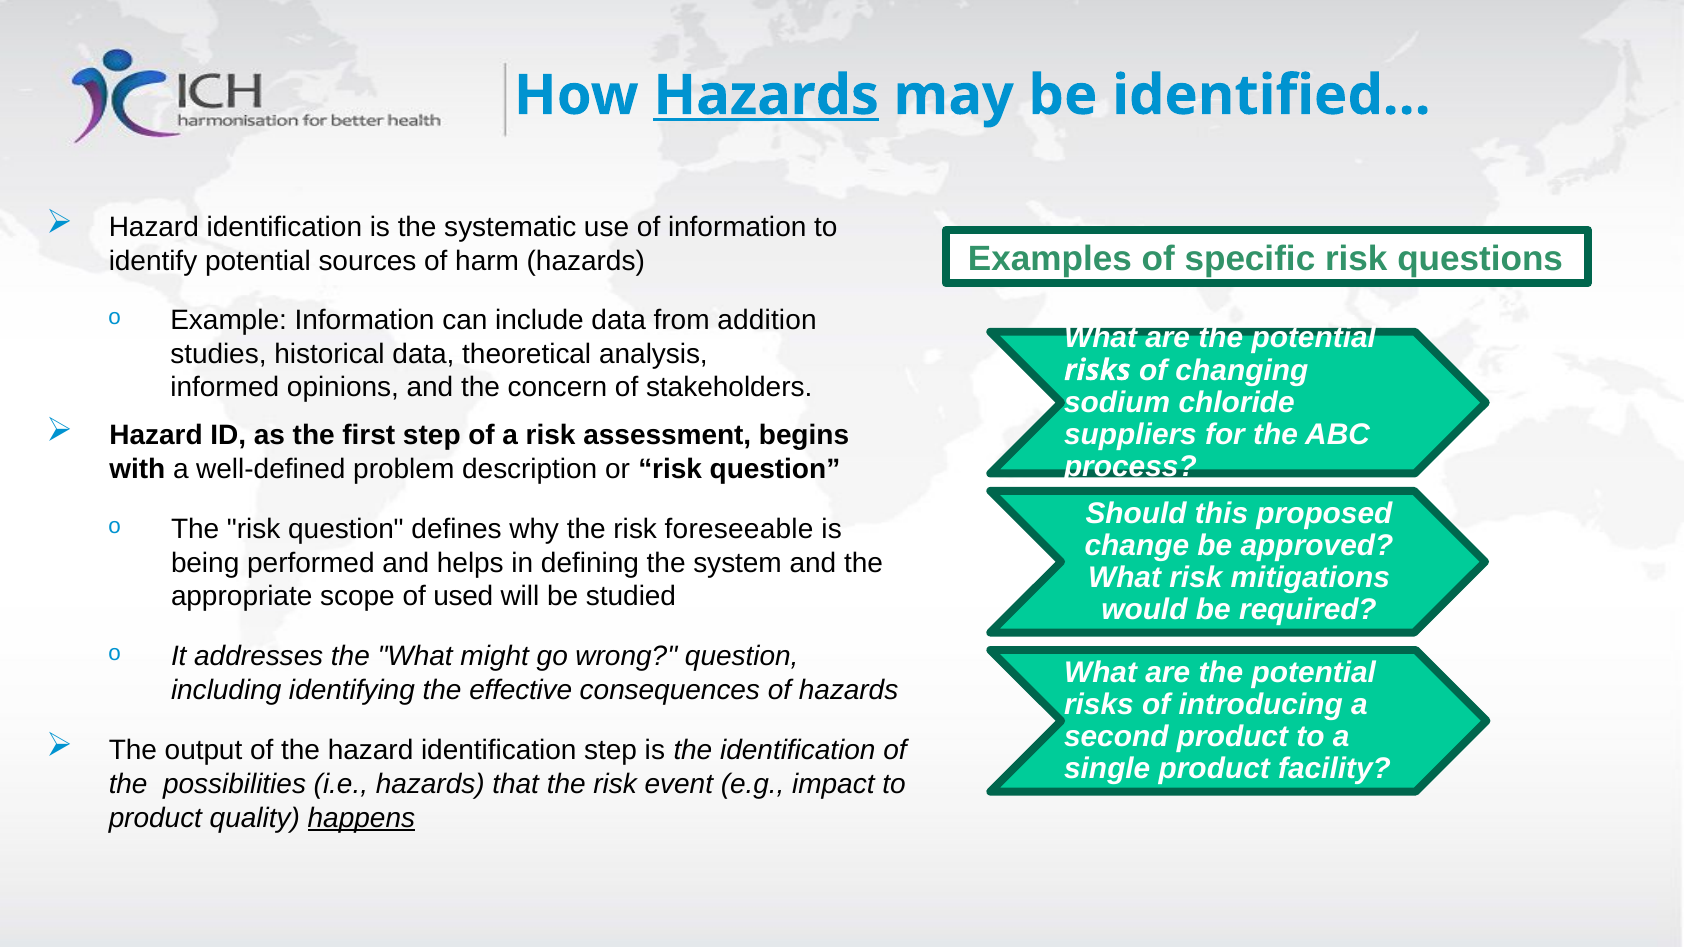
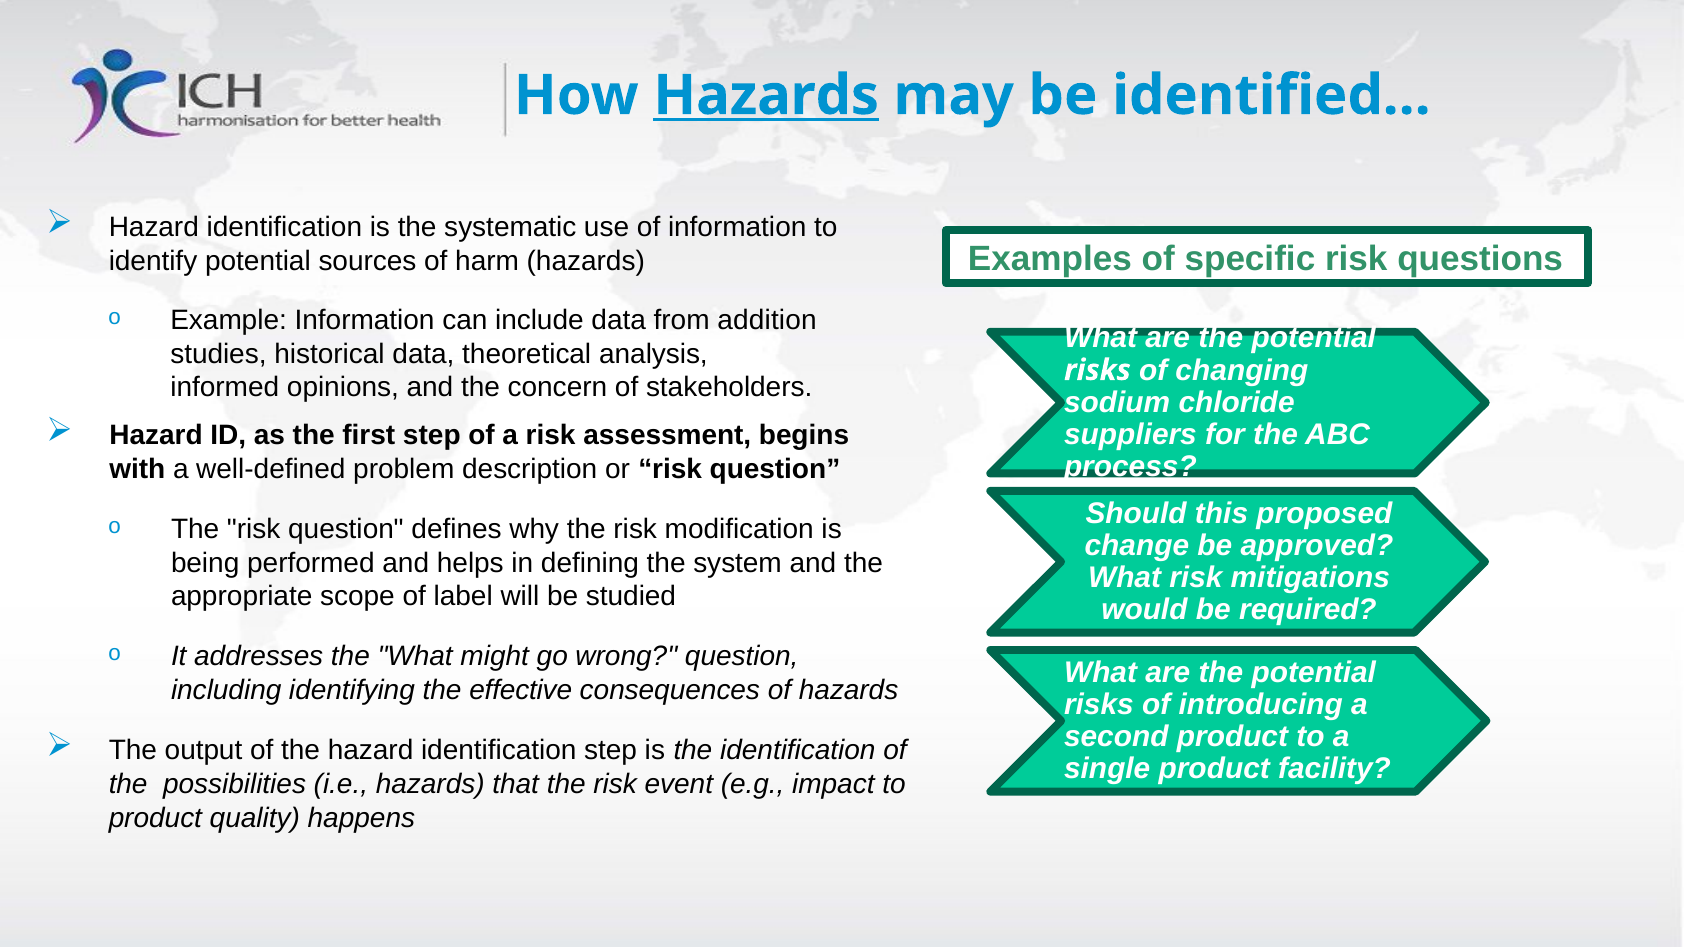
foreseeable: foreseeable -> modification (739, 529)
used: used -> label (463, 597)
happens underline: present -> none (361, 818)
